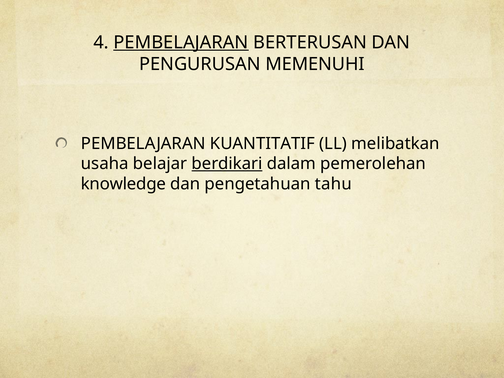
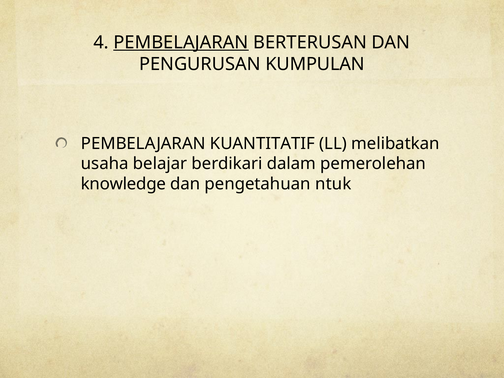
MEMENUHI: MEMENUHI -> KUMPULAN (315, 64)
berdikari underline: present -> none (227, 164)
tahu: tahu -> ntuk (333, 184)
